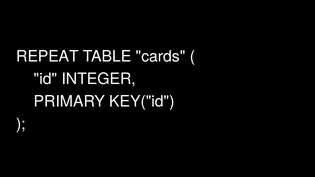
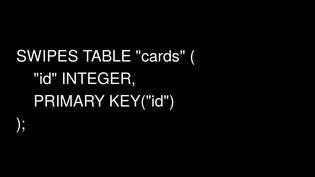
REPEAT: REPEAT -> SWIPES (47, 56)
